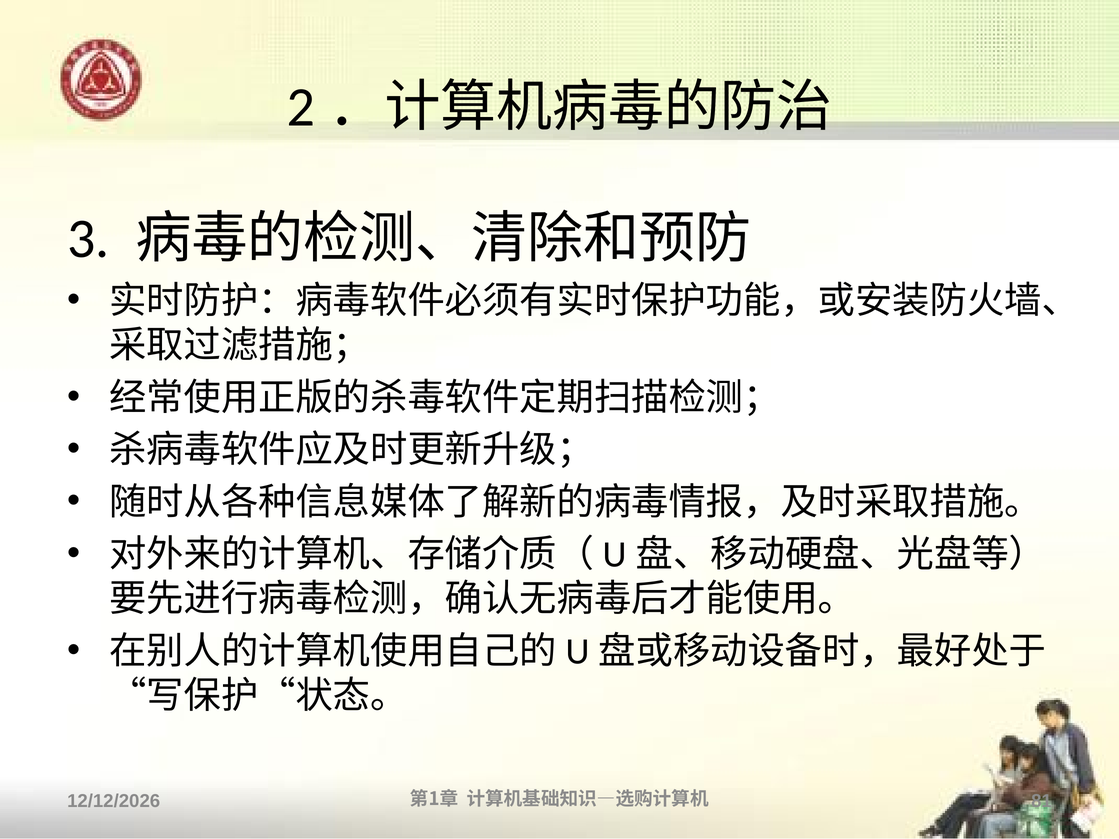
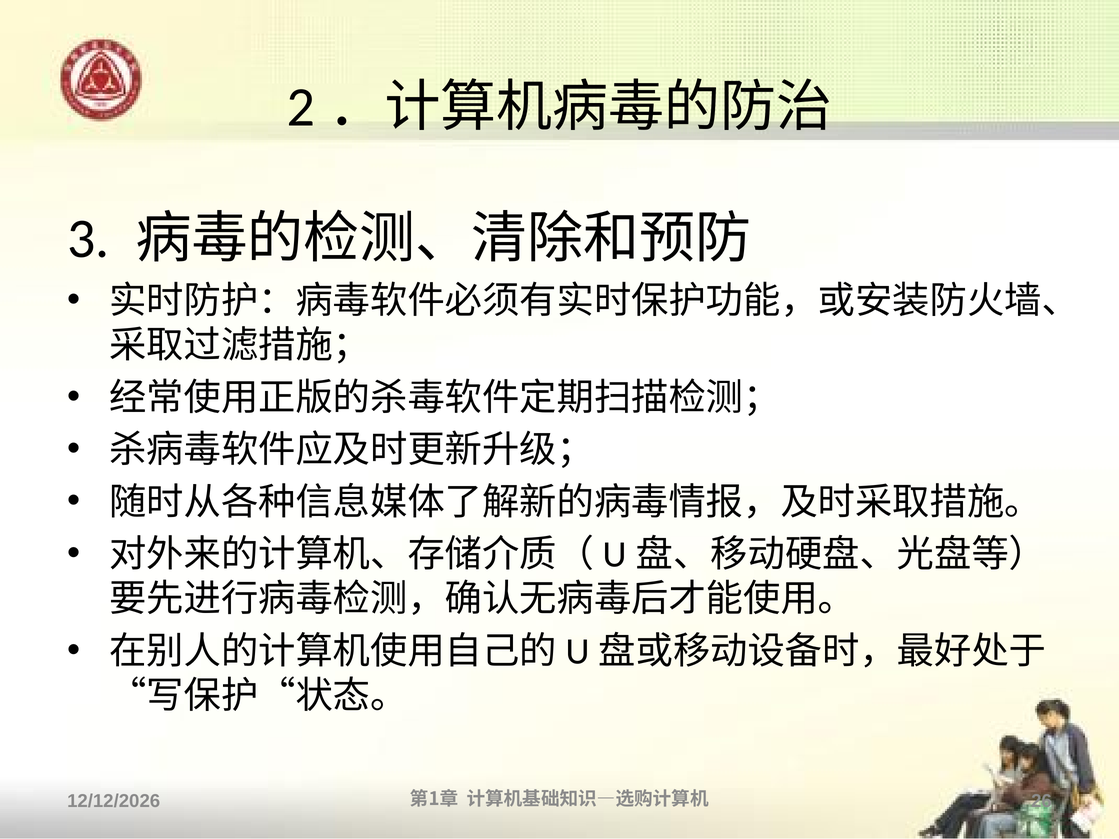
81: 81 -> 26 (1041, 801)
